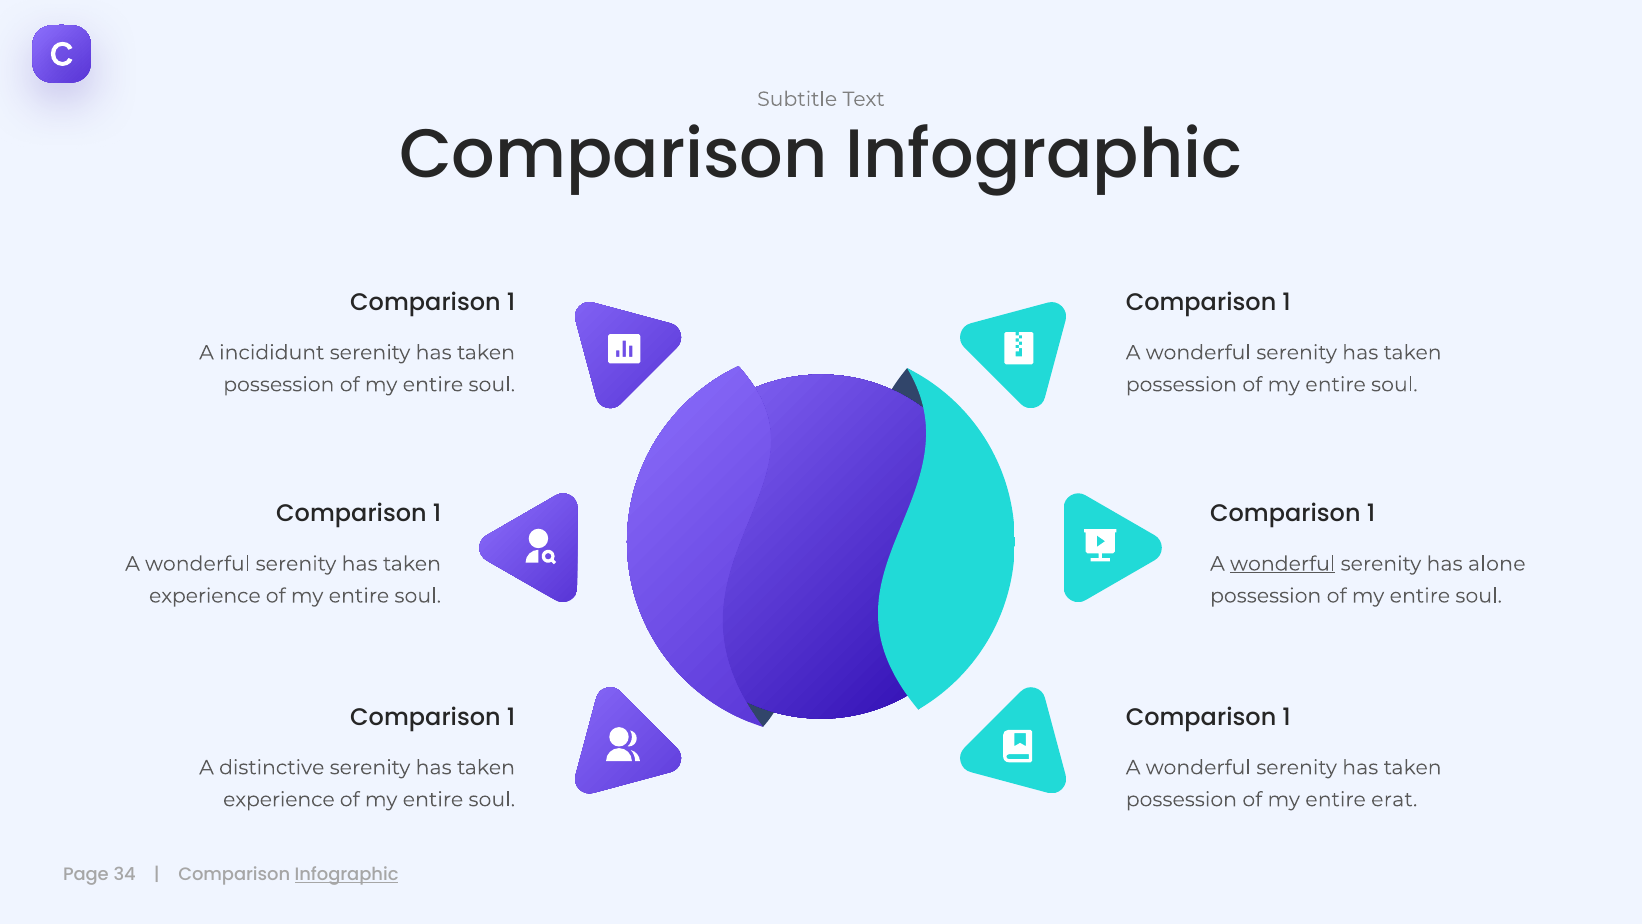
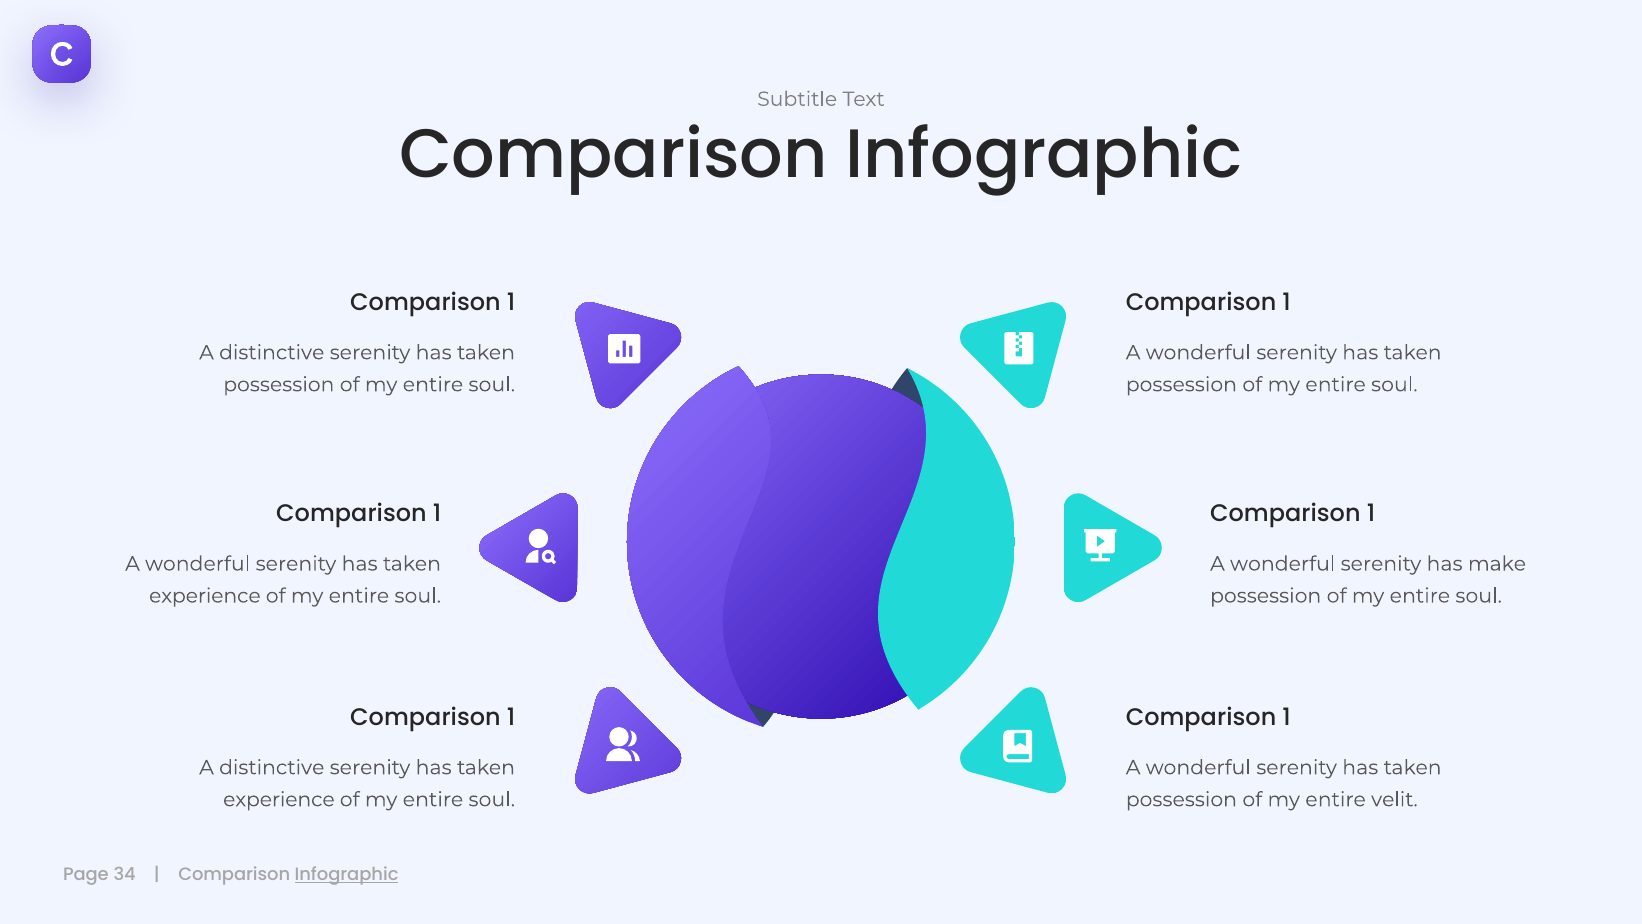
incididunt: incididunt -> distinctive (272, 352)
wonderful underline: present -> none (1283, 564)
alone: alone -> make (1497, 564)
erat: erat -> velit (1394, 799)
